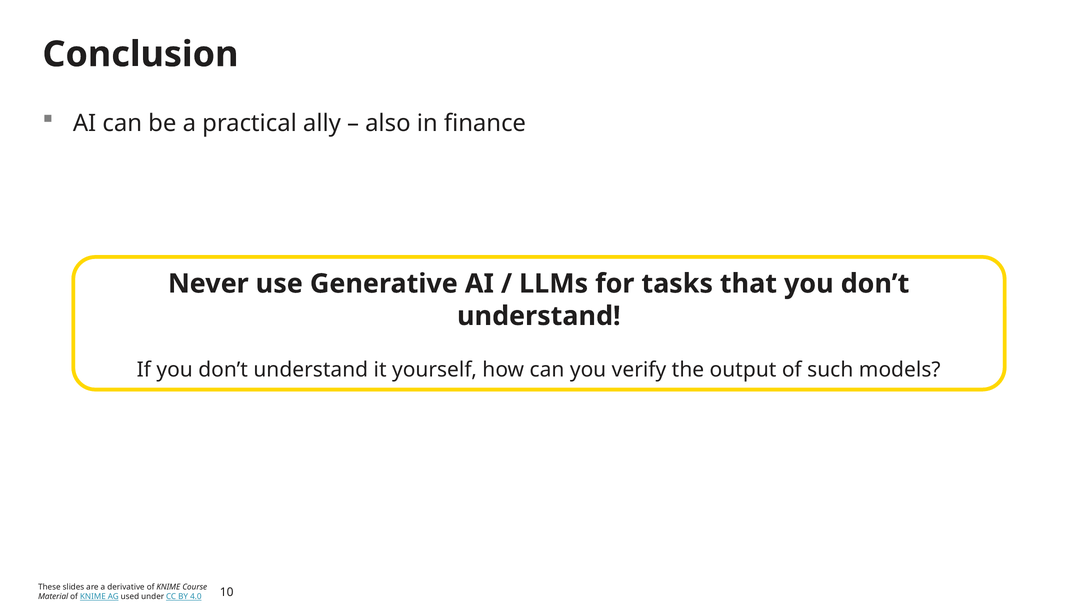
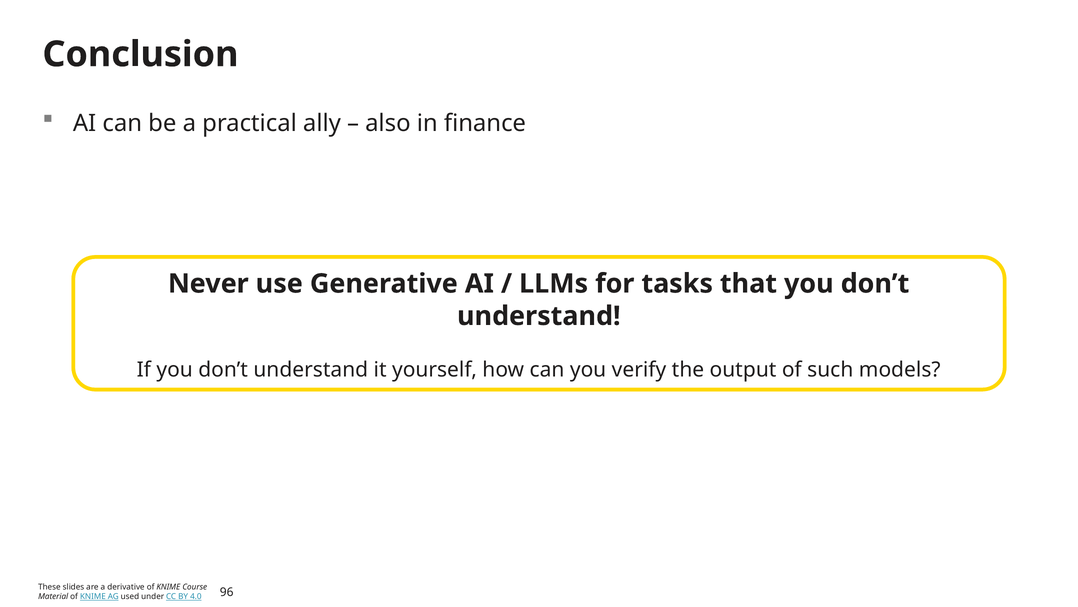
10: 10 -> 96 (227, 592)
